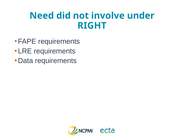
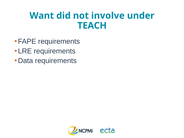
Need: Need -> Want (42, 16)
RIGHT: RIGHT -> TEACH (92, 26)
